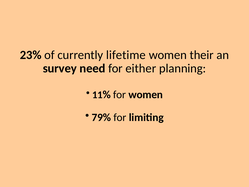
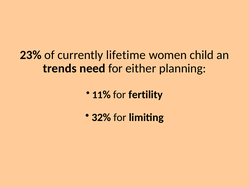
their: their -> child (202, 55)
survey: survey -> trends (60, 68)
for women: women -> fertility (146, 95)
79%: 79% -> 32% (101, 117)
